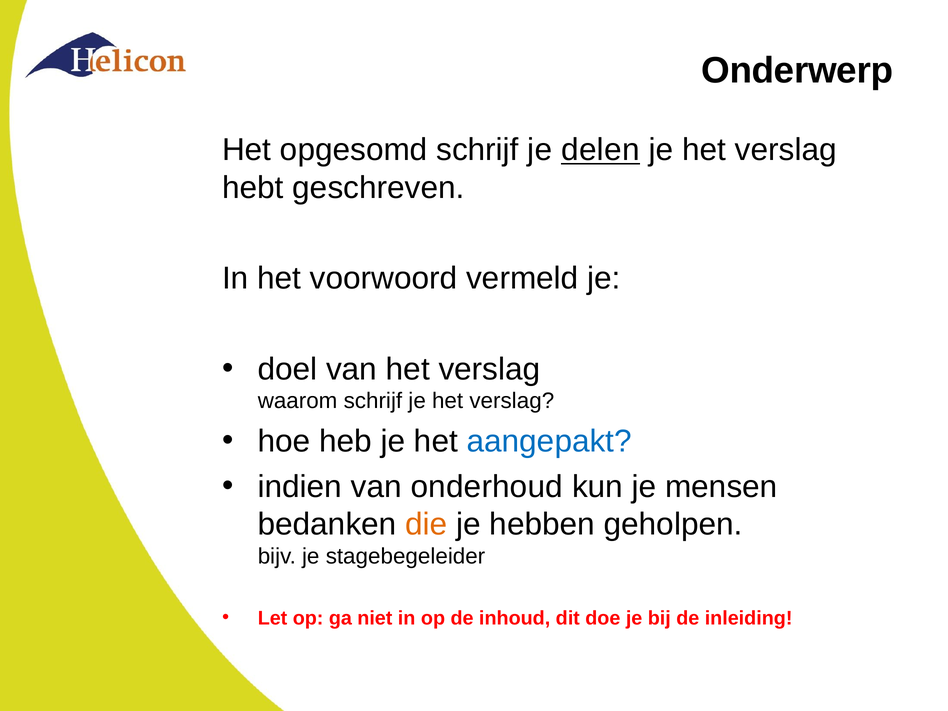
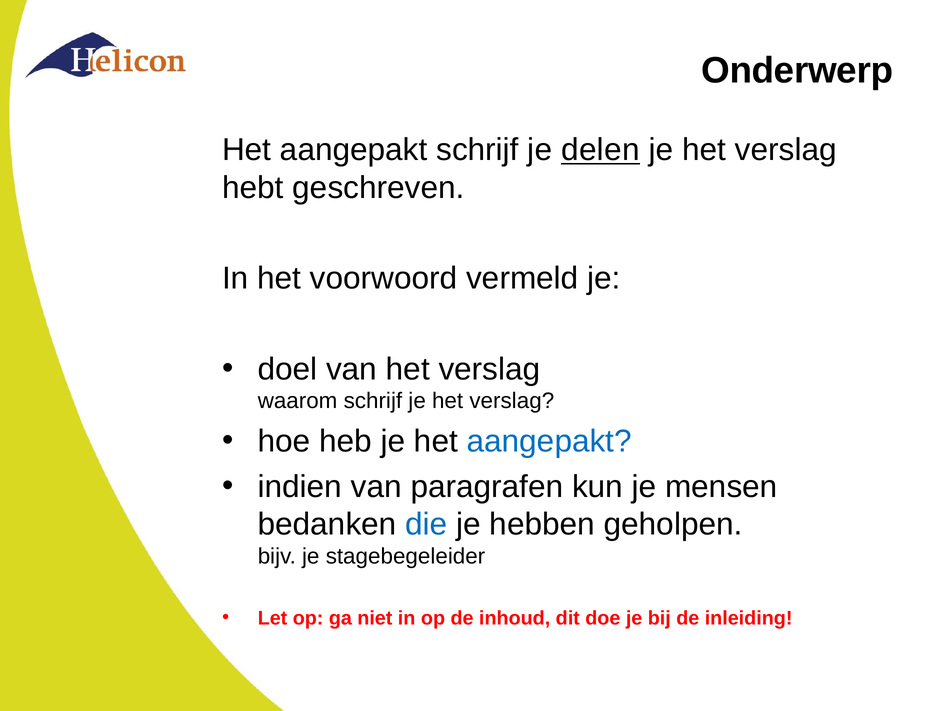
opgesomd: opgesomd -> aangepakt (354, 150)
onderhoud: onderhoud -> paragrafen (487, 487)
die colour: orange -> blue (426, 525)
